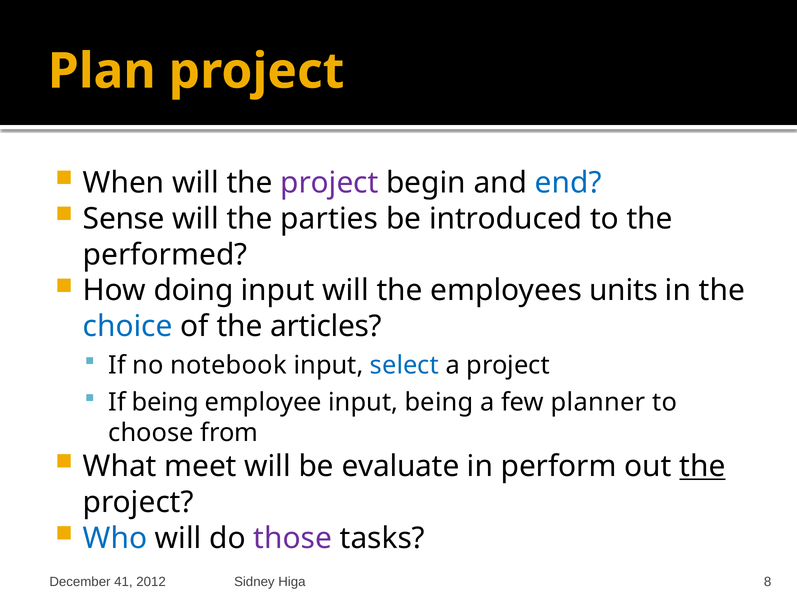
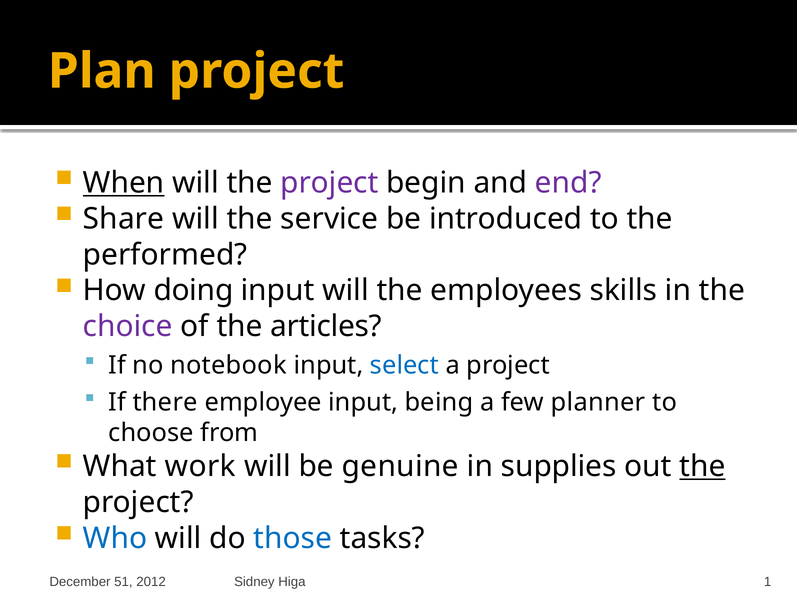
When underline: none -> present (124, 183)
end colour: blue -> purple (568, 183)
Sense: Sense -> Share (124, 219)
parties: parties -> service (329, 219)
units: units -> skills (623, 290)
choice colour: blue -> purple (128, 326)
If being: being -> there (165, 402)
meet: meet -> work (200, 466)
evaluate: evaluate -> genuine (400, 466)
perform: perform -> supplies (559, 466)
those colour: purple -> blue (293, 538)
41: 41 -> 51 (123, 581)
8: 8 -> 1 (768, 581)
